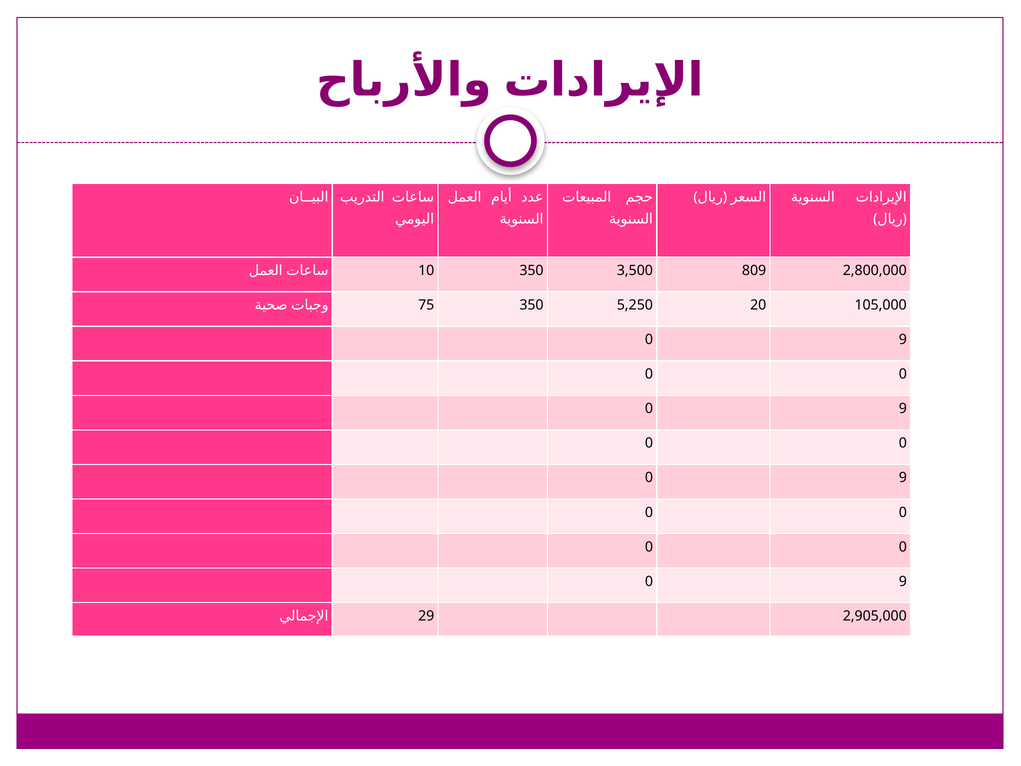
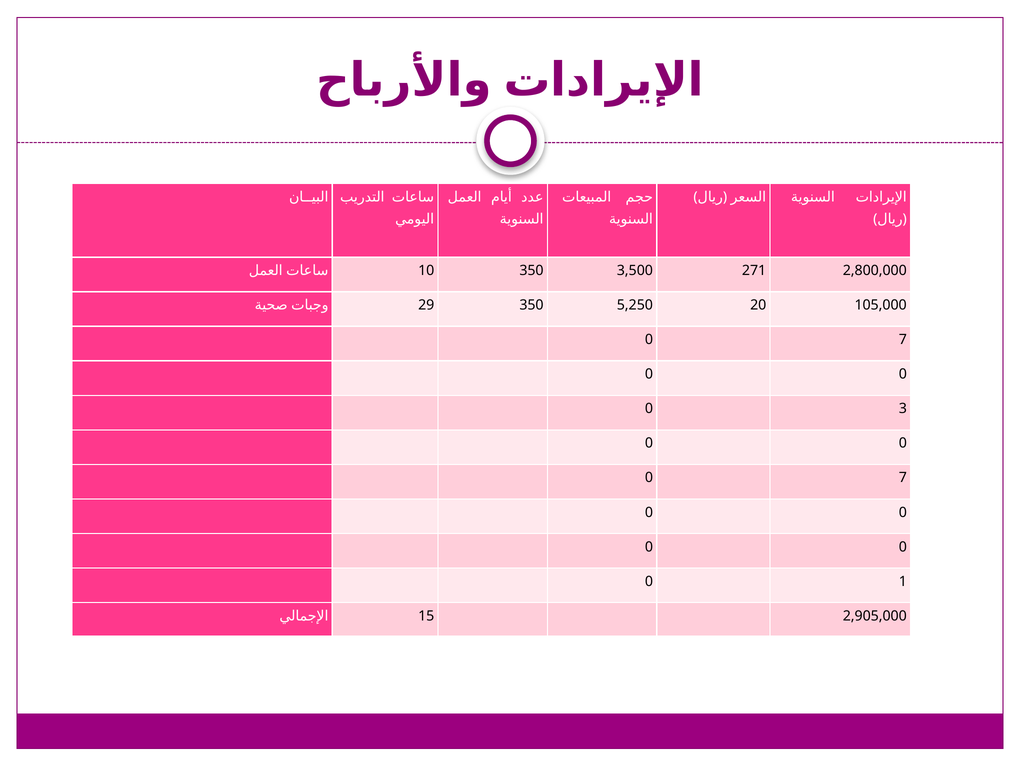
809: 809 -> 271 (754, 270)
75: 75 -> 29 (426, 305)
9: 9 -> 7 (903, 340)
9: 9 -> 3 (903, 409)
9: 9 -> 7 (903, 478)
9: 9 -> 1 (903, 581)
29: 29 -> 15 (426, 616)
